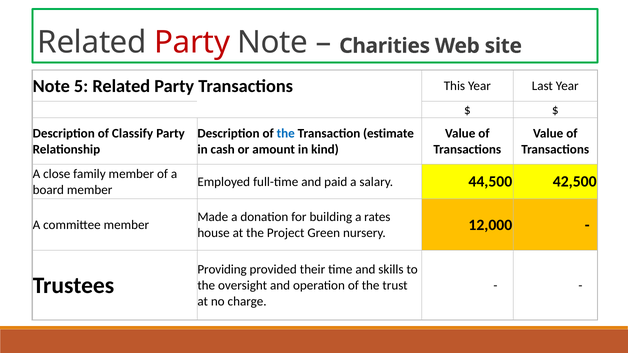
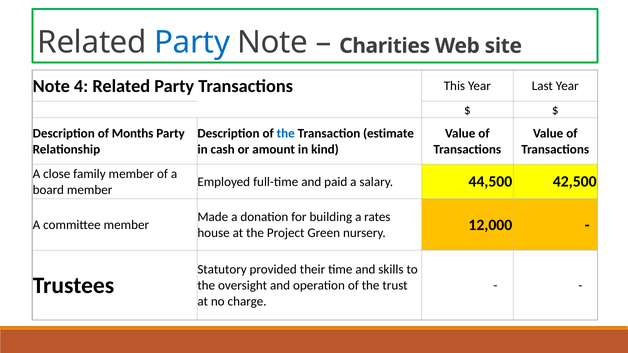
Party colour: red -> blue (192, 42)
5: 5 -> 4 (81, 86)
Classify: Classify -> Months (133, 133)
Providing: Providing -> Statutory (222, 270)
